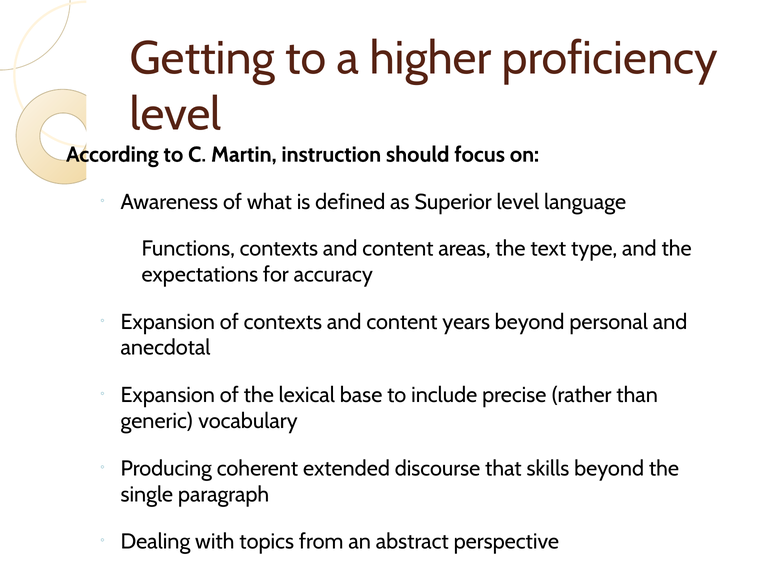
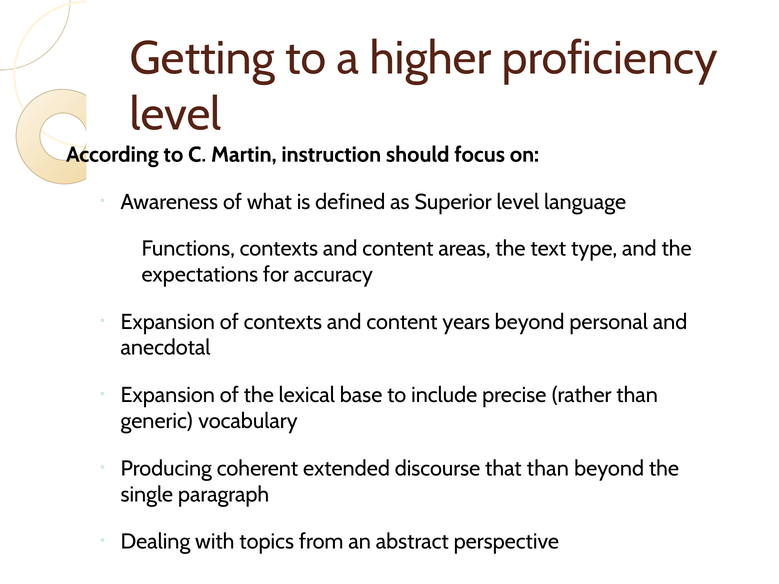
that skills: skills -> than (548, 469)
